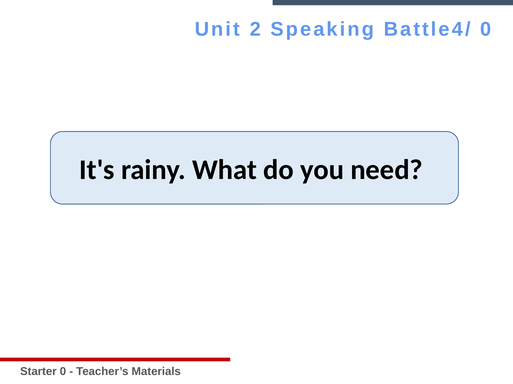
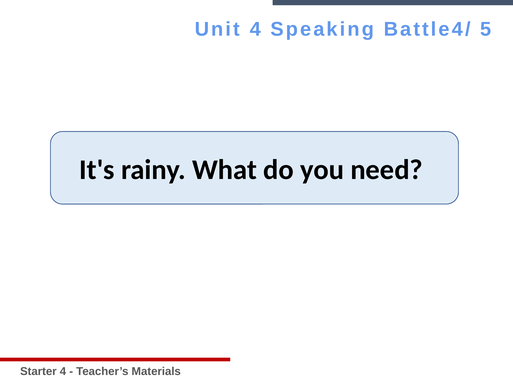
Unit 2: 2 -> 4 (255, 29)
Battle4/ 0: 0 -> 5 (486, 29)
Starter 0: 0 -> 4 (63, 372)
